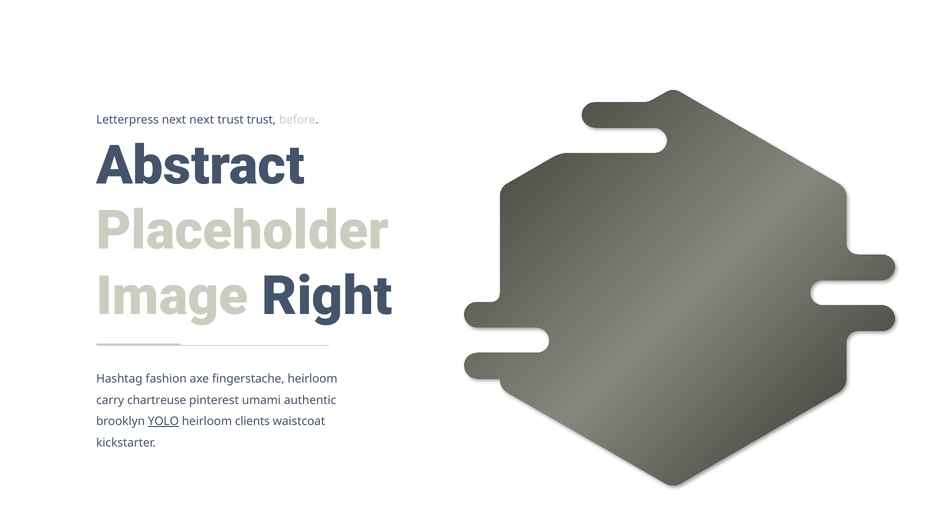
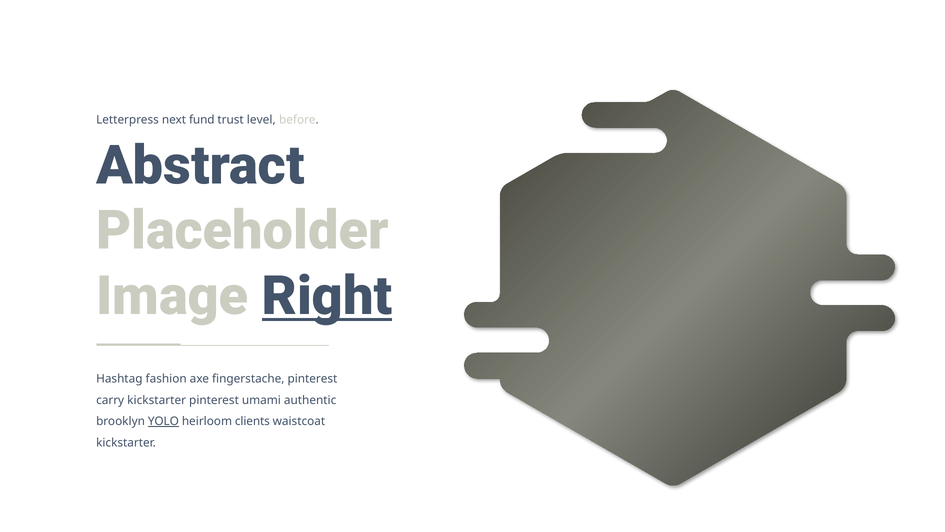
next next: next -> fund (202, 120)
trust trust: trust -> level (261, 120)
Right underline: none -> present (327, 296)
fingerstache heirloom: heirloom -> pinterest (312, 379)
carry chartreuse: chartreuse -> kickstarter (157, 400)
